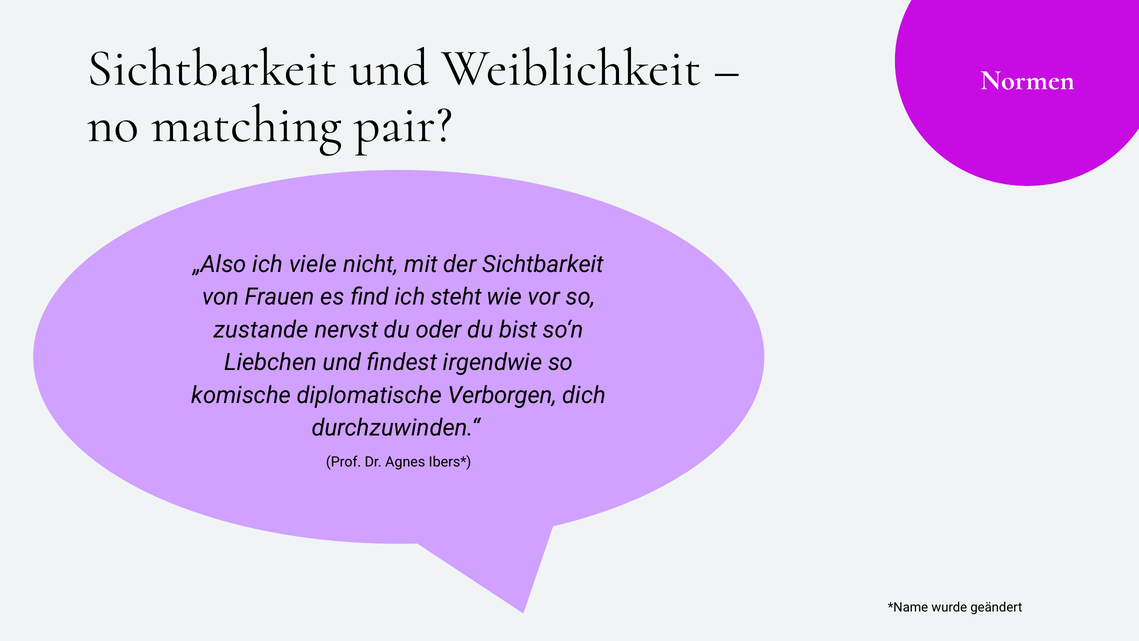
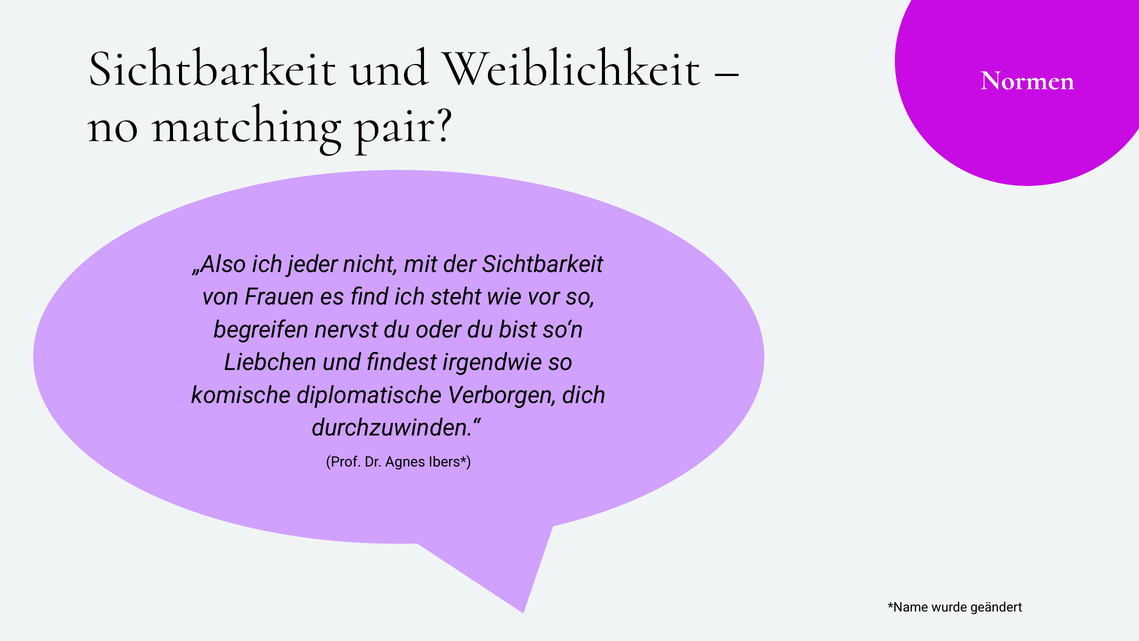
viele: viele -> jeder (313, 264)
zustande: zustande -> begreifen (261, 330)
